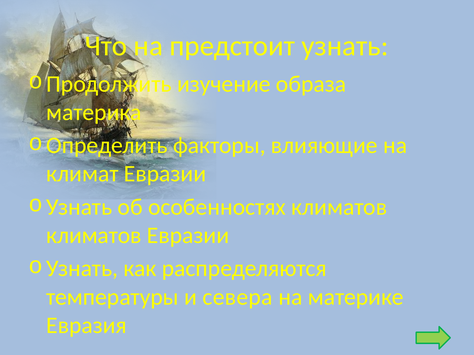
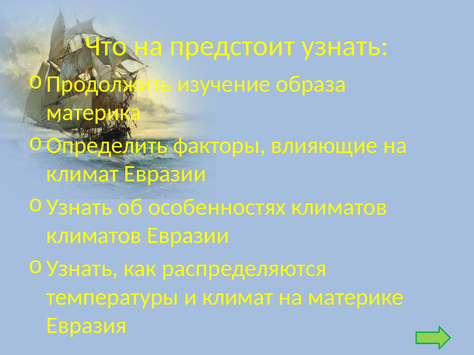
и севера: севера -> климат (238, 297)
